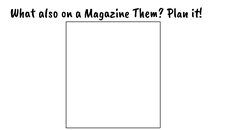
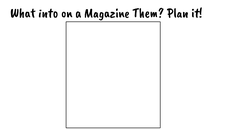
also: also -> into (48, 13)
